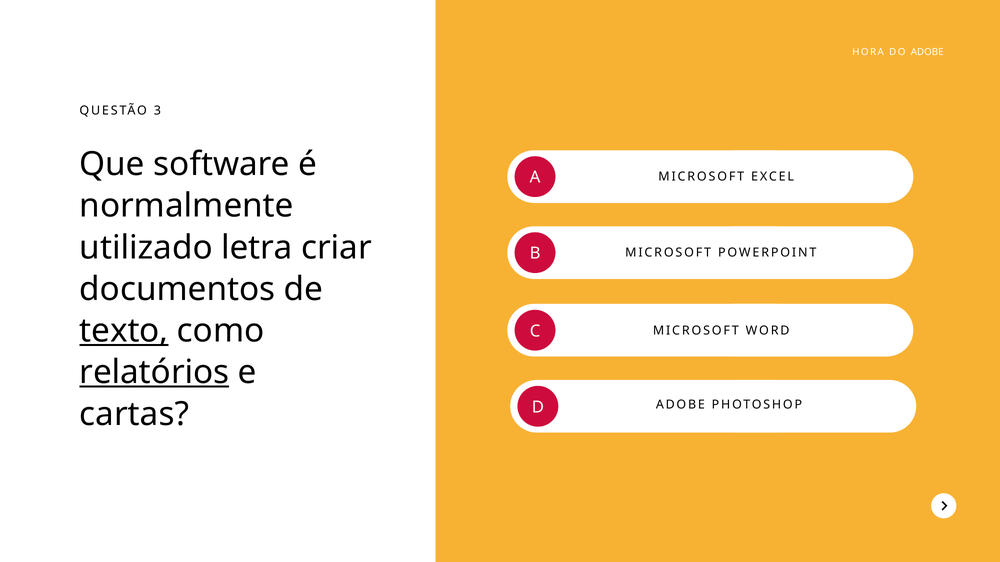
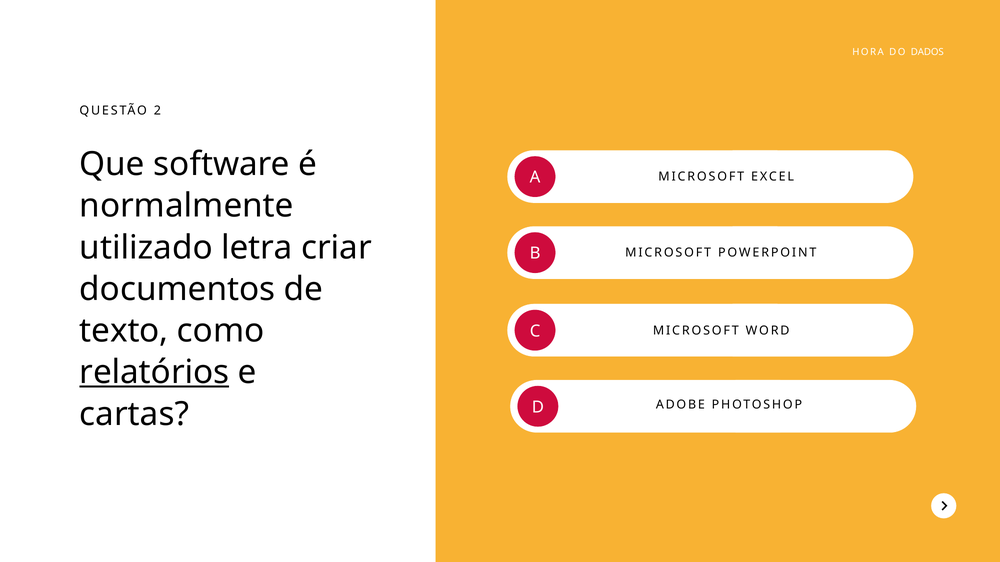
DO ADOBE: ADOBE -> DADOS (927, 52)
3: 3 -> 2 (157, 111)
texto underline: present -> none (124, 331)
